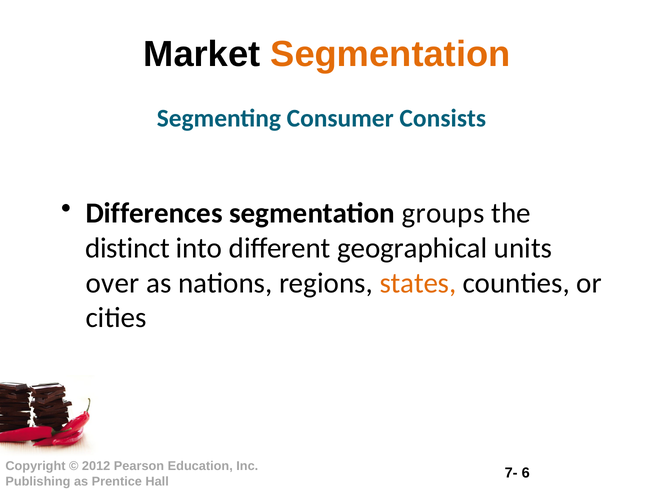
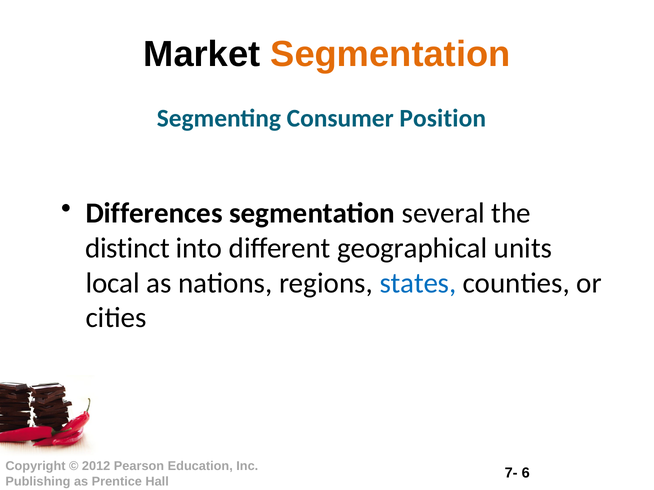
Consists: Consists -> Position (443, 118)
groups: groups -> several (443, 213)
over: over -> local (113, 283)
states colour: orange -> blue (418, 283)
